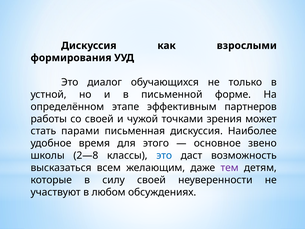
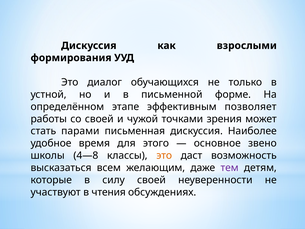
партнеров: партнеров -> позволяет (251, 107)
2—8: 2—8 -> 4—8 (86, 155)
это colour: blue -> orange (164, 155)
любом: любом -> чтения (109, 192)
